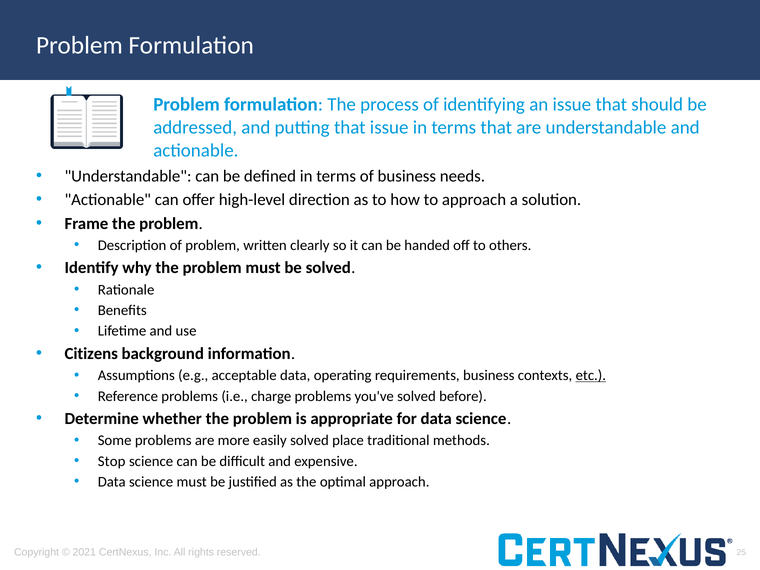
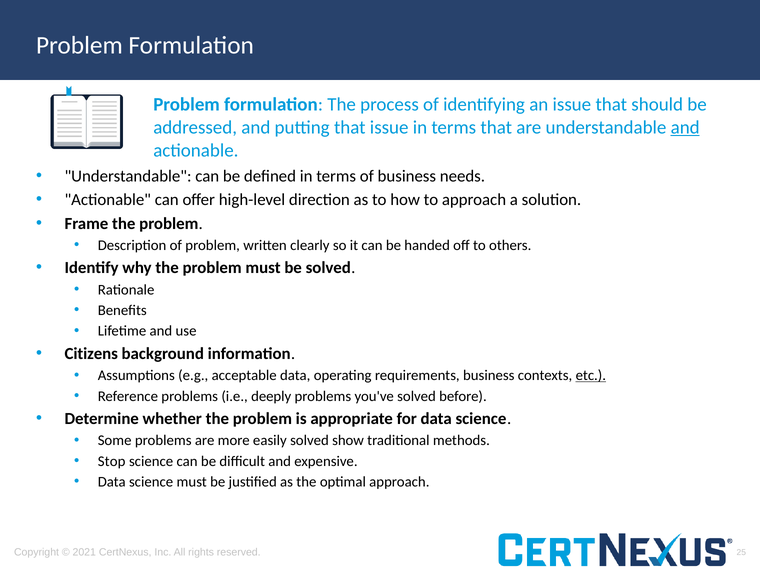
and underline: none -> present (685, 127)
charge: charge -> deeply (271, 396)
place: place -> show (348, 440)
